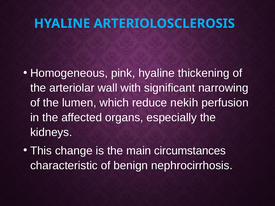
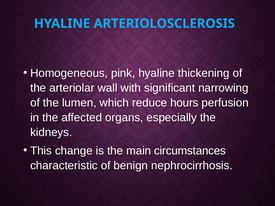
nekih: nekih -> hours (184, 103)
